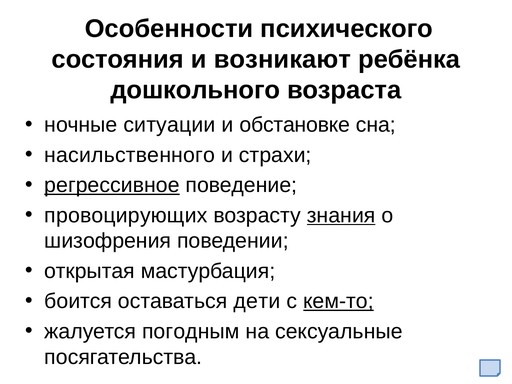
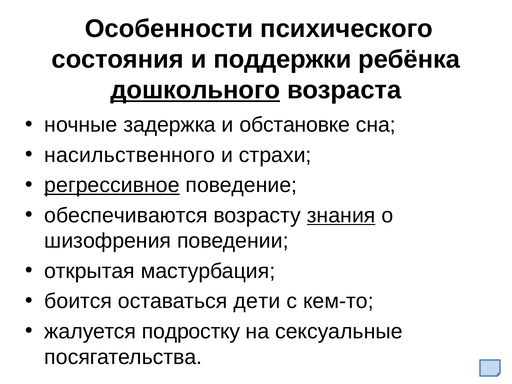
возникают: возникают -> поддержки (283, 59)
дошкольного underline: none -> present (195, 90)
ситуации: ситуации -> задержка (170, 125)
провоцирующих: провоцирующих -> обеспечиваются (126, 215)
кем-то underline: present -> none (339, 301)
погодным: погодным -> подростку (191, 331)
